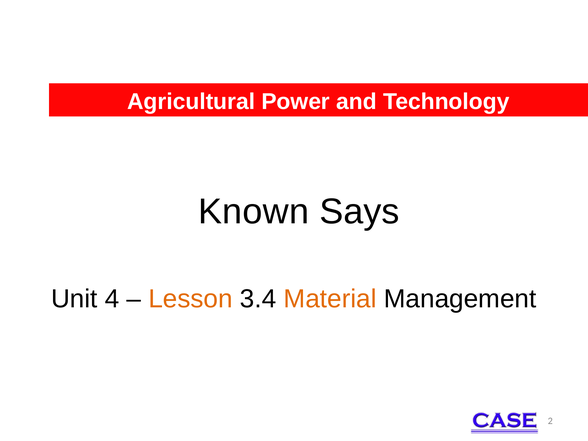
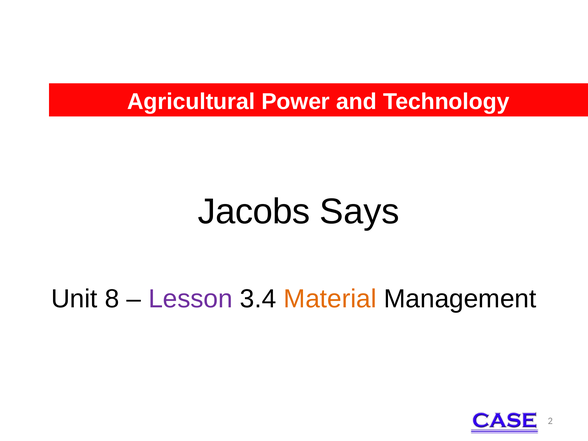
Known: Known -> Jacobs (254, 212)
4: 4 -> 8 (112, 299)
Lesson colour: orange -> purple (191, 299)
